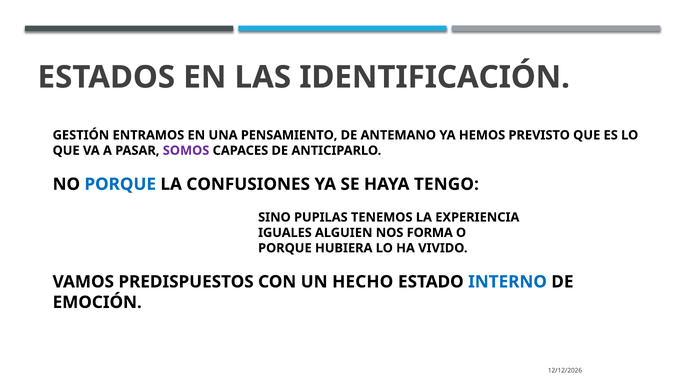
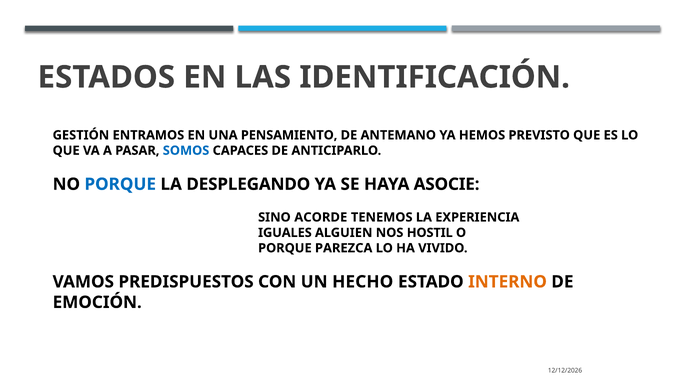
SOMOS colour: purple -> blue (186, 151)
CONFUSIONES: CONFUSIONES -> DESPLEGANDO (248, 184)
TENGO: TENGO -> ASOCIE (447, 184)
PUPILAS: PUPILAS -> ACORDE (321, 217)
FORMA: FORMA -> HOSTIL (430, 233)
HUBIERA: HUBIERA -> PAREZCA (344, 248)
INTERNO colour: blue -> orange (508, 282)
